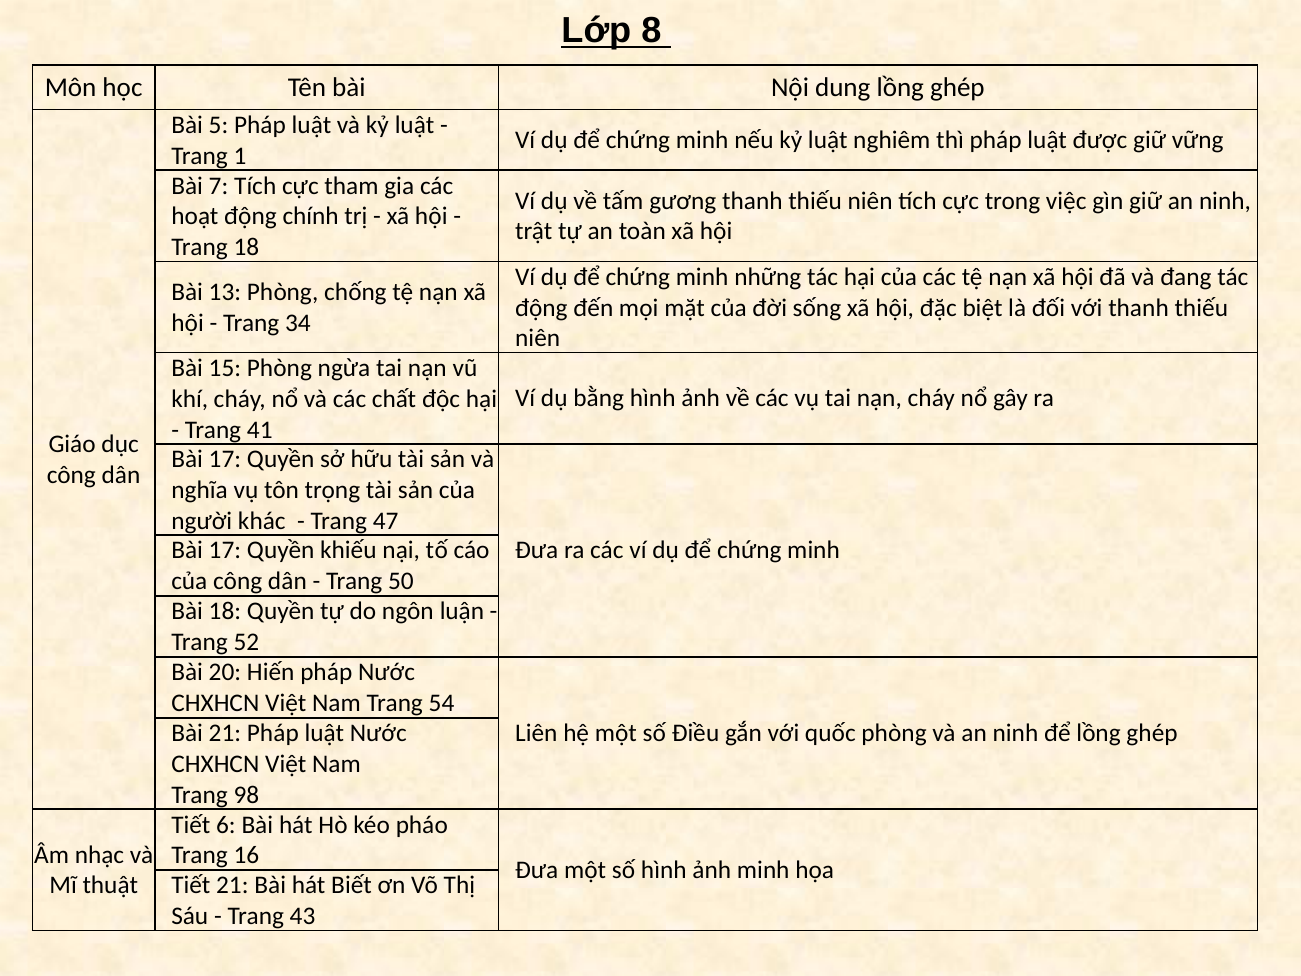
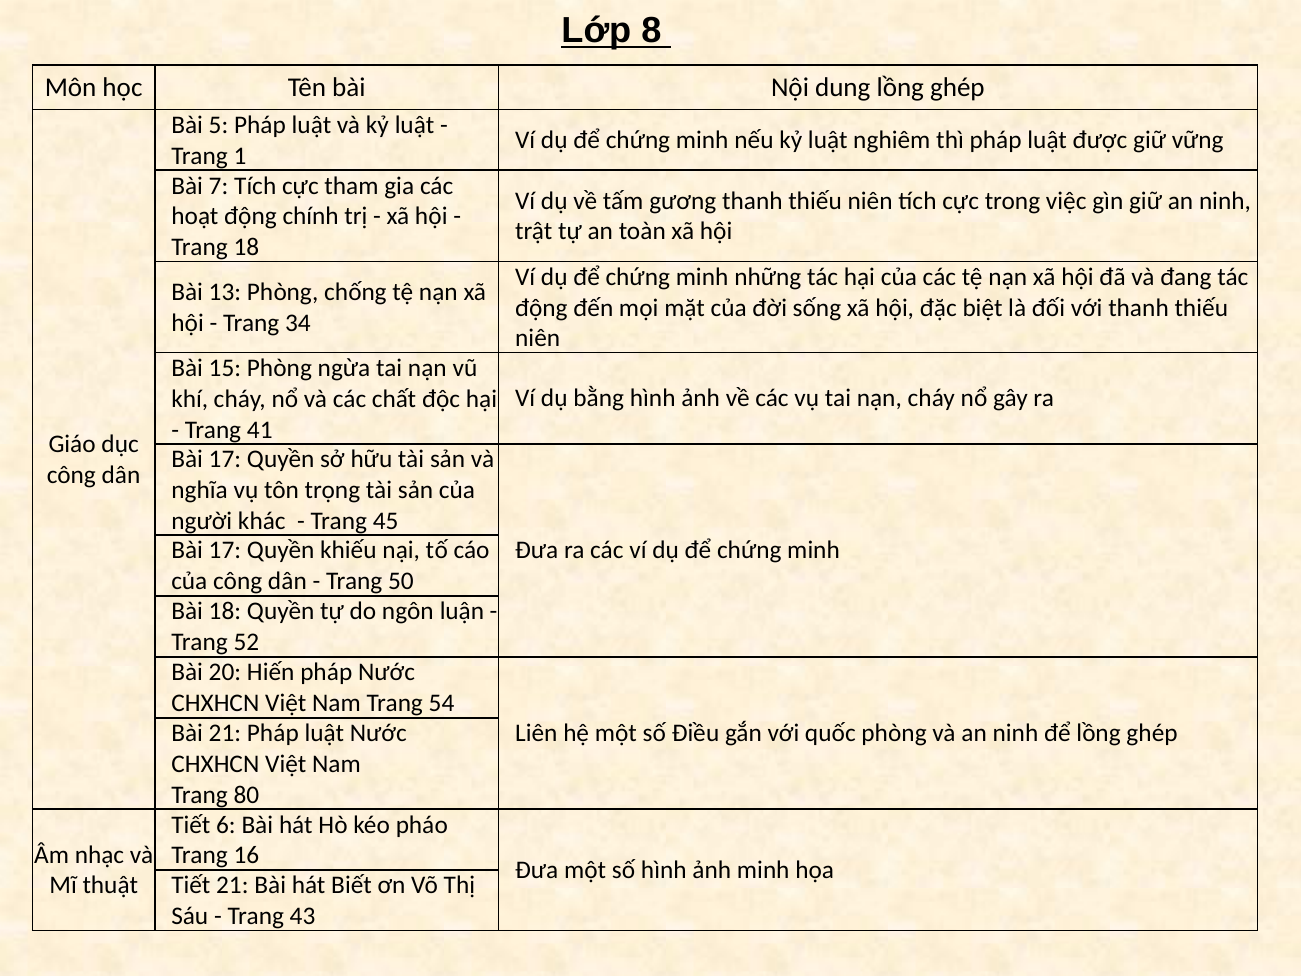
47: 47 -> 45 (386, 521)
98: 98 -> 80 (246, 795)
